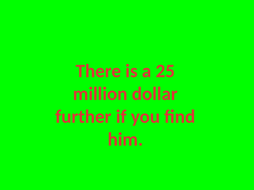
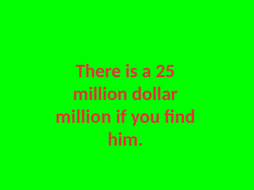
further: further -> million (83, 117)
